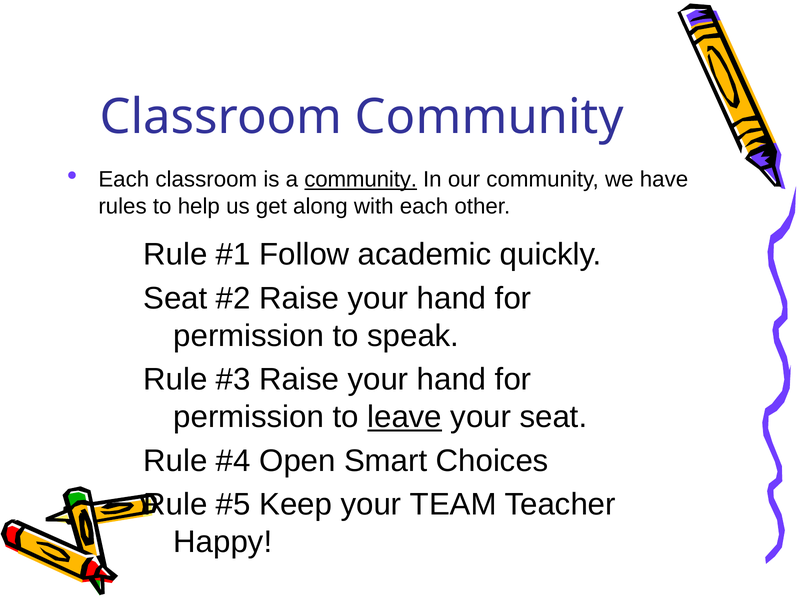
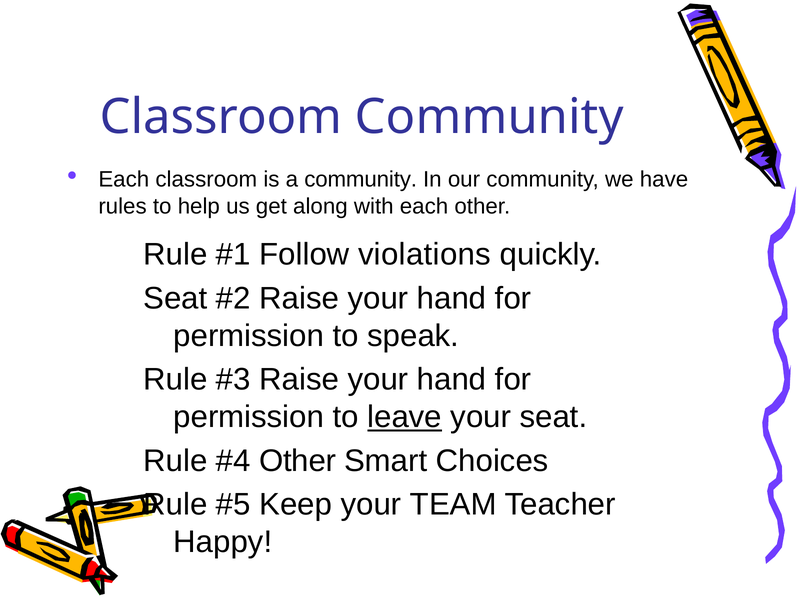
community underline: present -> none (361, 180)
academic: academic -> violations (425, 255)
Open: Open -> Other (298, 461)
